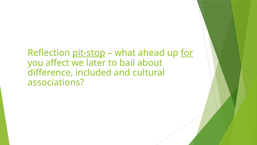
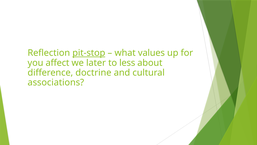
ahead: ahead -> values (151, 53)
for underline: present -> none (187, 53)
bail: bail -> less (127, 63)
included: included -> doctrine (93, 72)
